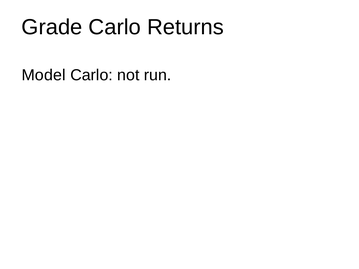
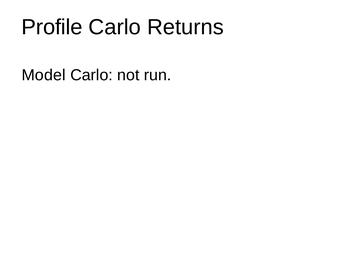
Grade: Grade -> Profile (52, 27)
